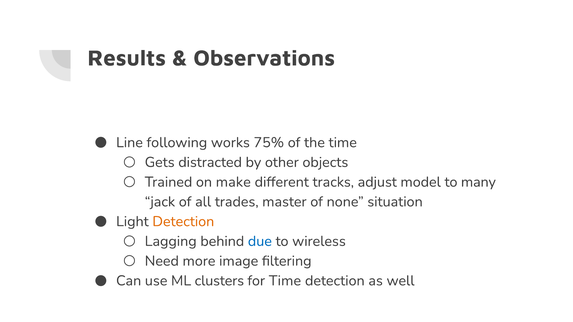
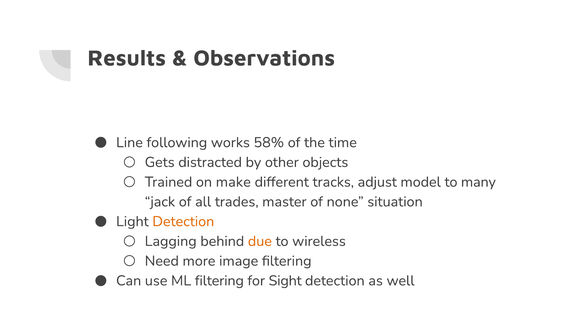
75%: 75% -> 58% (269, 143)
due colour: blue -> orange (260, 241)
ML clusters: clusters -> filtering (219, 281)
for Time: Time -> Sight (285, 281)
